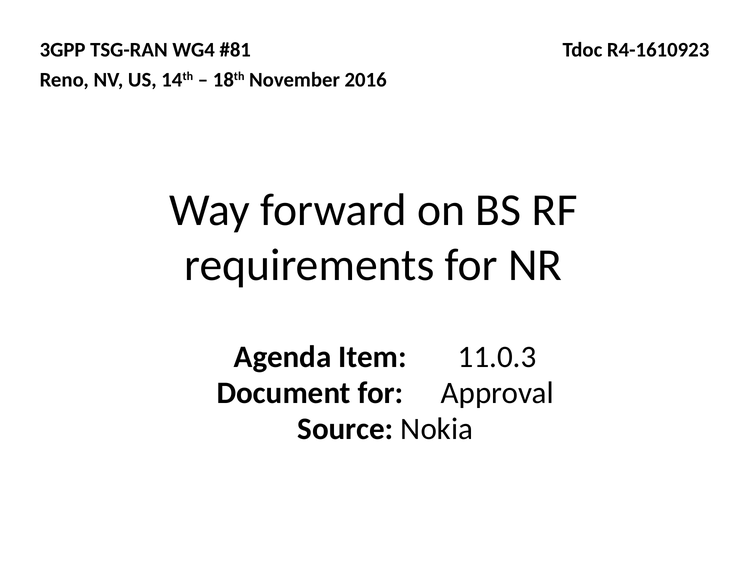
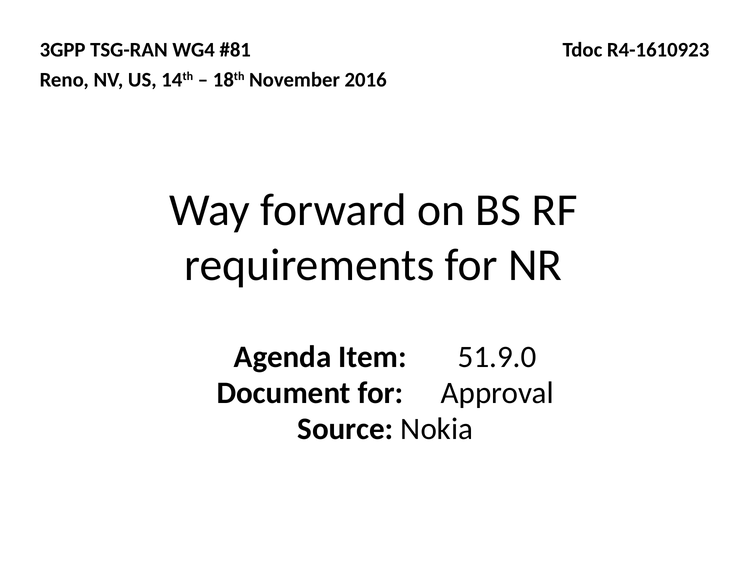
11.0.3: 11.0.3 -> 51.9.0 (497, 356)
